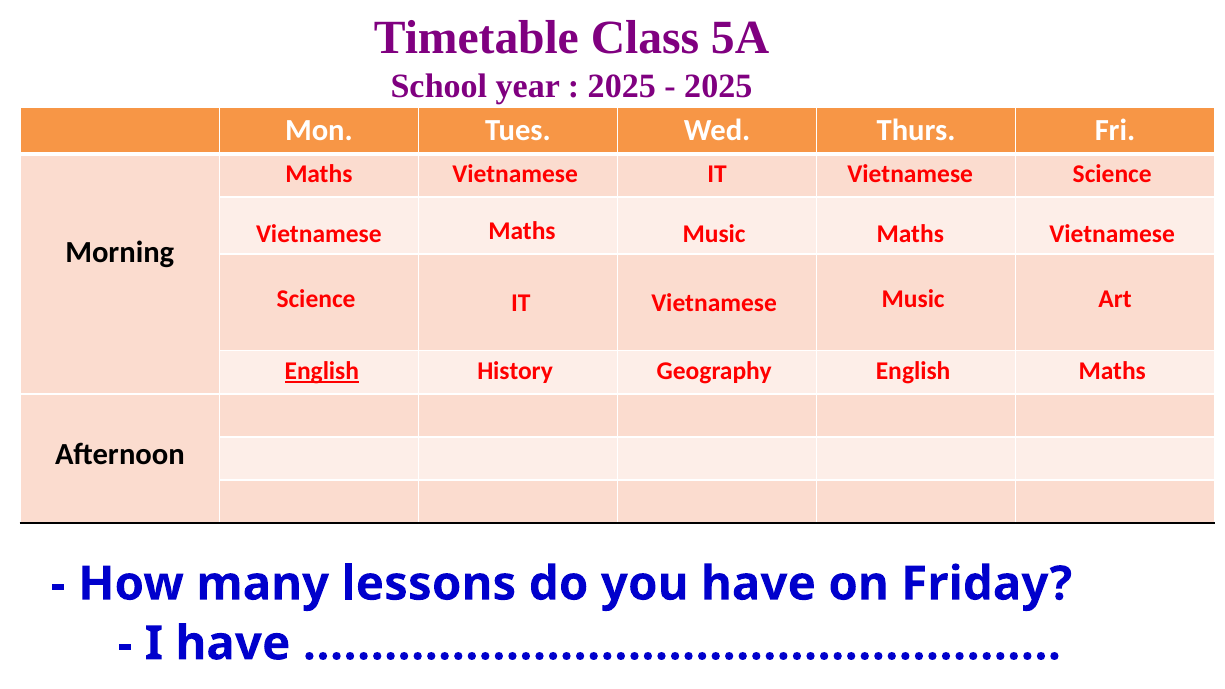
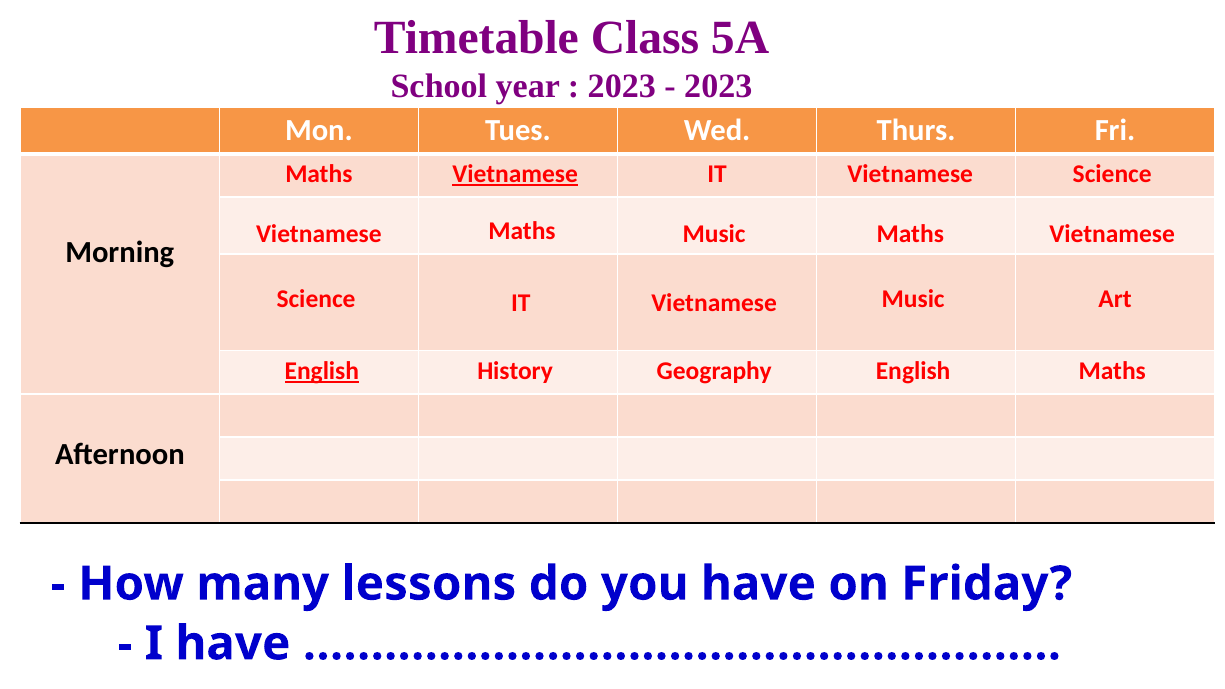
2025: 2025 -> 2023 (622, 86)
2025: 2025 -> 2023 (718, 86)
Vietnamese underline: none -> present (515, 174)
